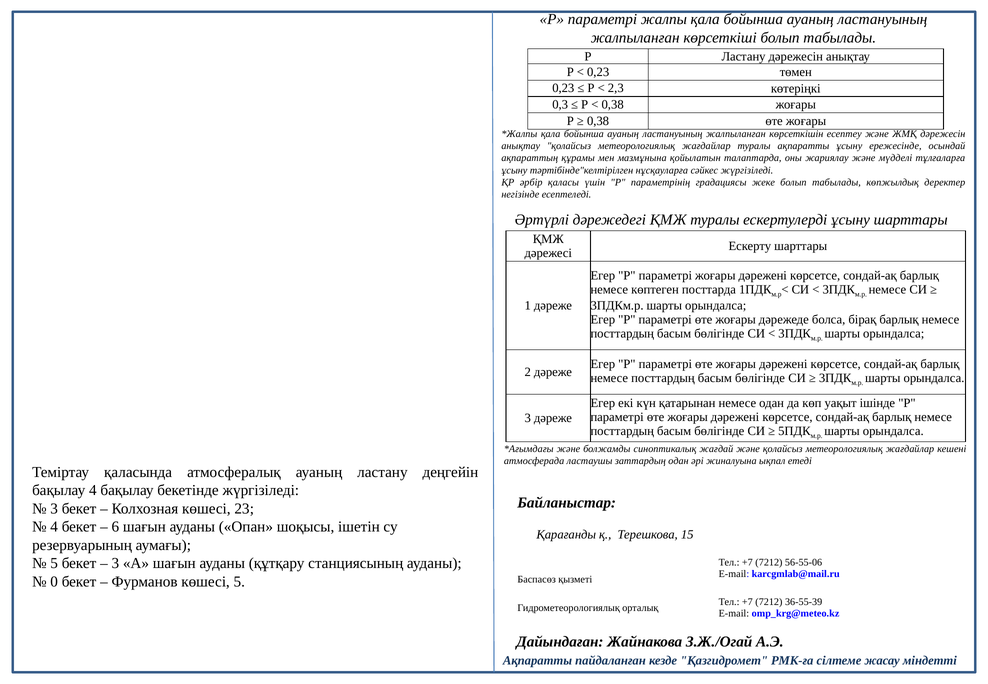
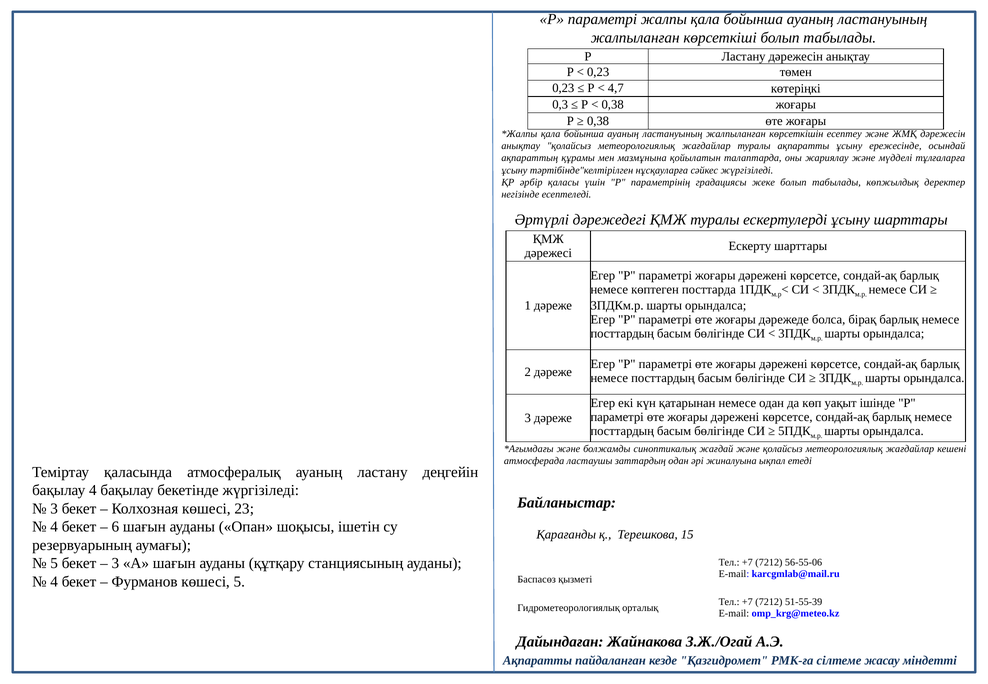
2,3: 2,3 -> 4,7 (616, 88)
0: 0 -> 4 (54, 582)
36-55-39: 36-55-39 -> 51-55-39 (804, 602)
